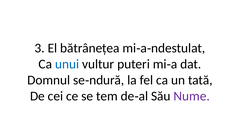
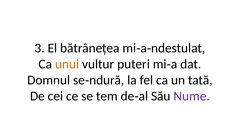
unui colour: blue -> orange (67, 64)
